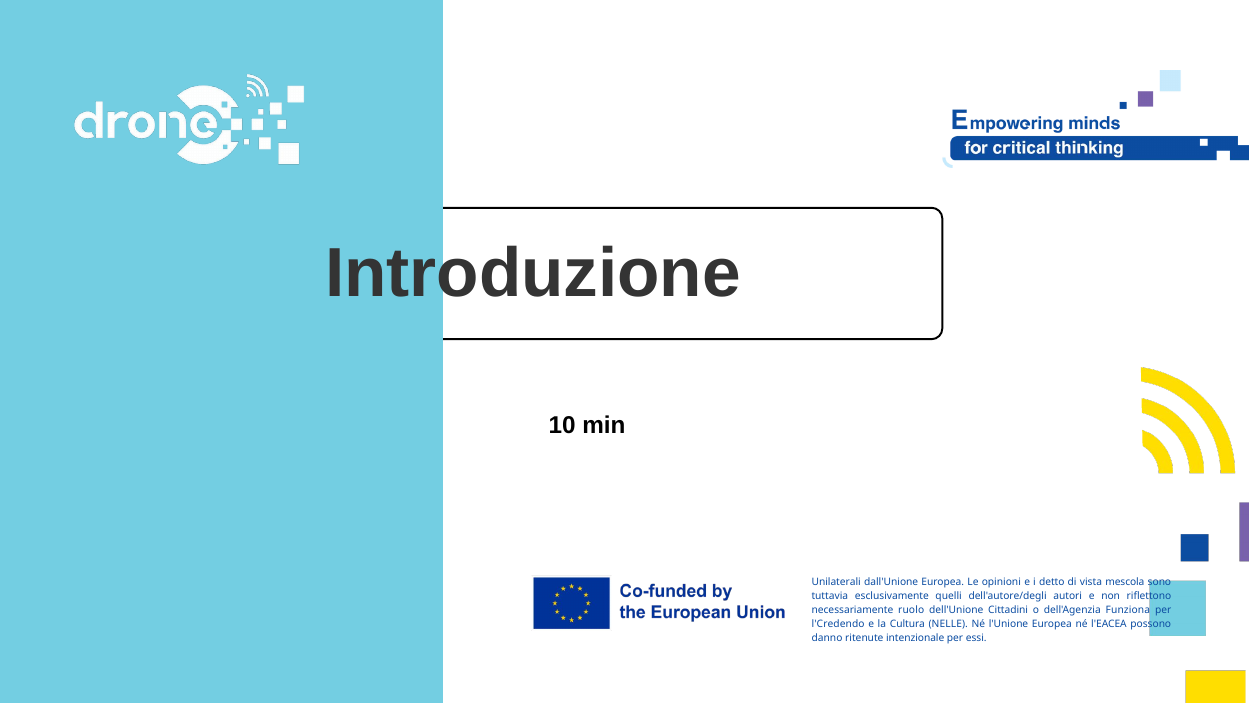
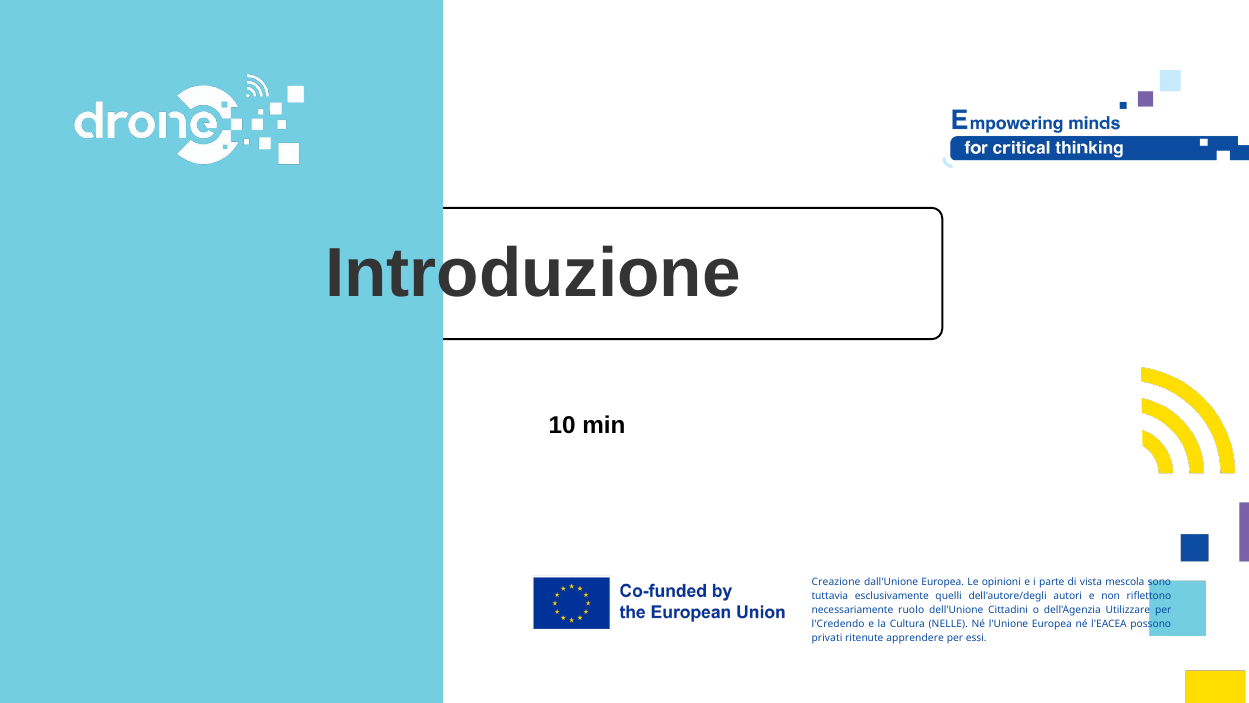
Unilaterali: Unilaterali -> Creazione (836, 581)
detto: detto -> parte (1052, 581)
Funziona: Funziona -> Utilizzare (1128, 609)
danno: danno -> privati (827, 638)
intenzionale: intenzionale -> apprendere (915, 638)
